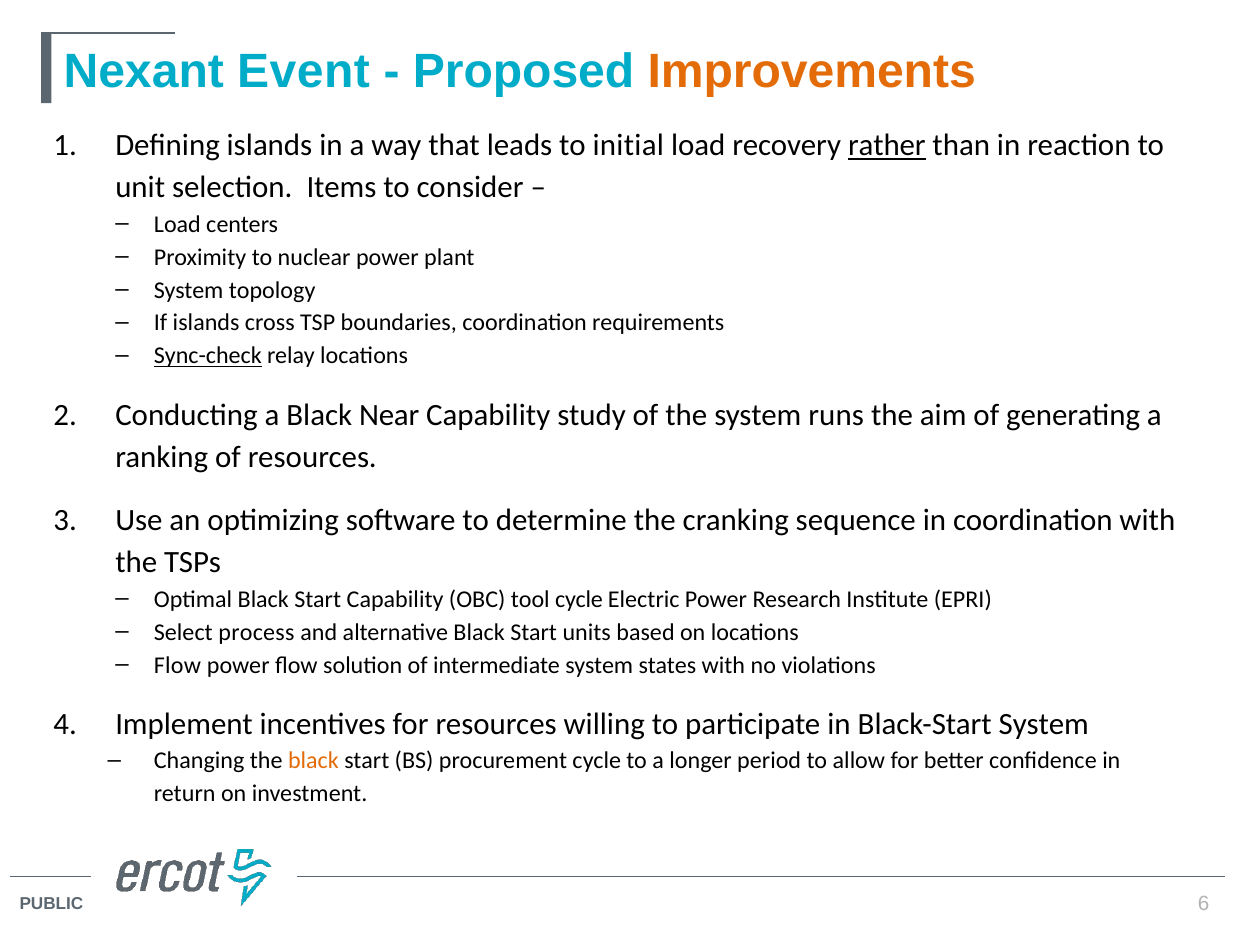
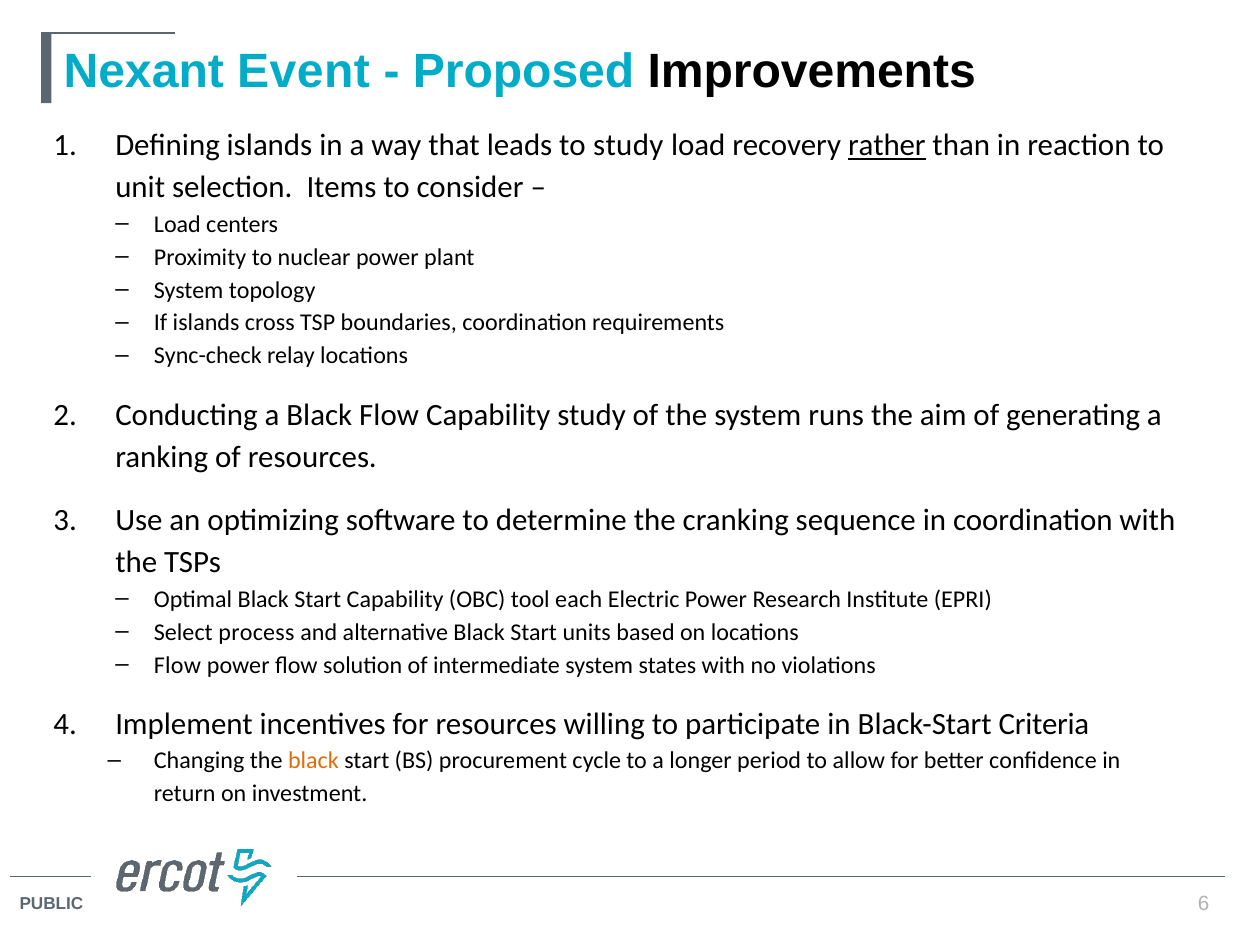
Improvements colour: orange -> black (812, 71)
to initial: initial -> study (628, 145)
Sync-check underline: present -> none (208, 356)
Black Near: Near -> Flow (389, 415)
tool cycle: cycle -> each (579, 599)
Black-Start System: System -> Criteria (1044, 724)
